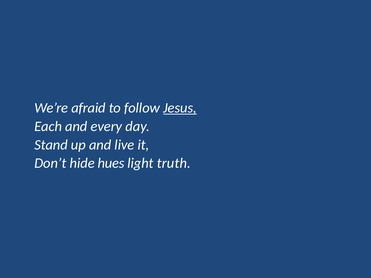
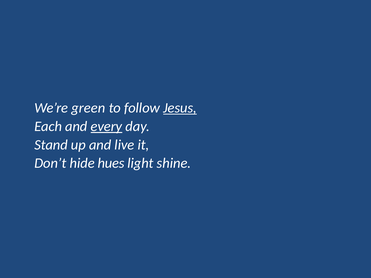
afraid: afraid -> green (88, 108)
every underline: none -> present (106, 126)
truth: truth -> shine (174, 163)
